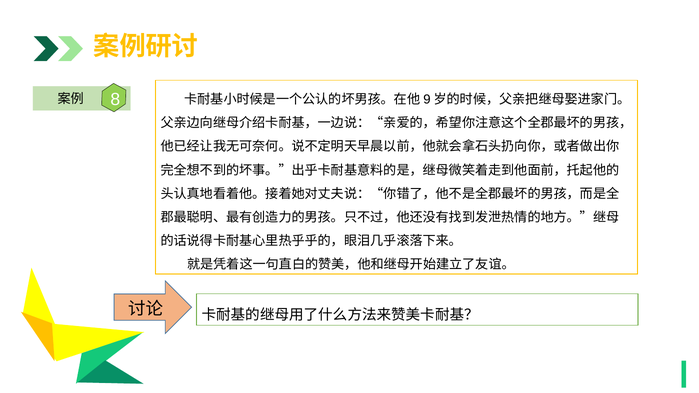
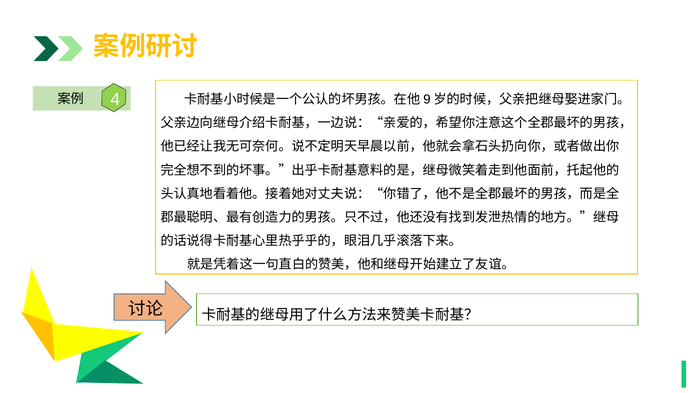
8: 8 -> 4 (115, 99)
